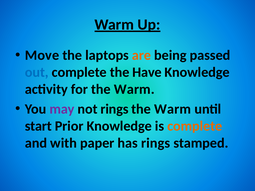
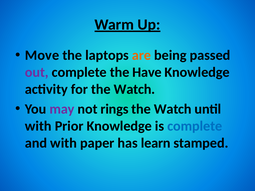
out colour: blue -> purple (37, 72)
for the Warm: Warm -> Watch (134, 89)
Warm: Warm -> Watch (173, 109)
start: start -> with (38, 126)
complete colour: orange -> blue (195, 126)
has rings: rings -> learn (156, 143)
